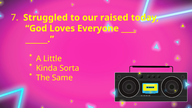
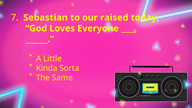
Struggled: Struggled -> Sebastian (46, 18)
